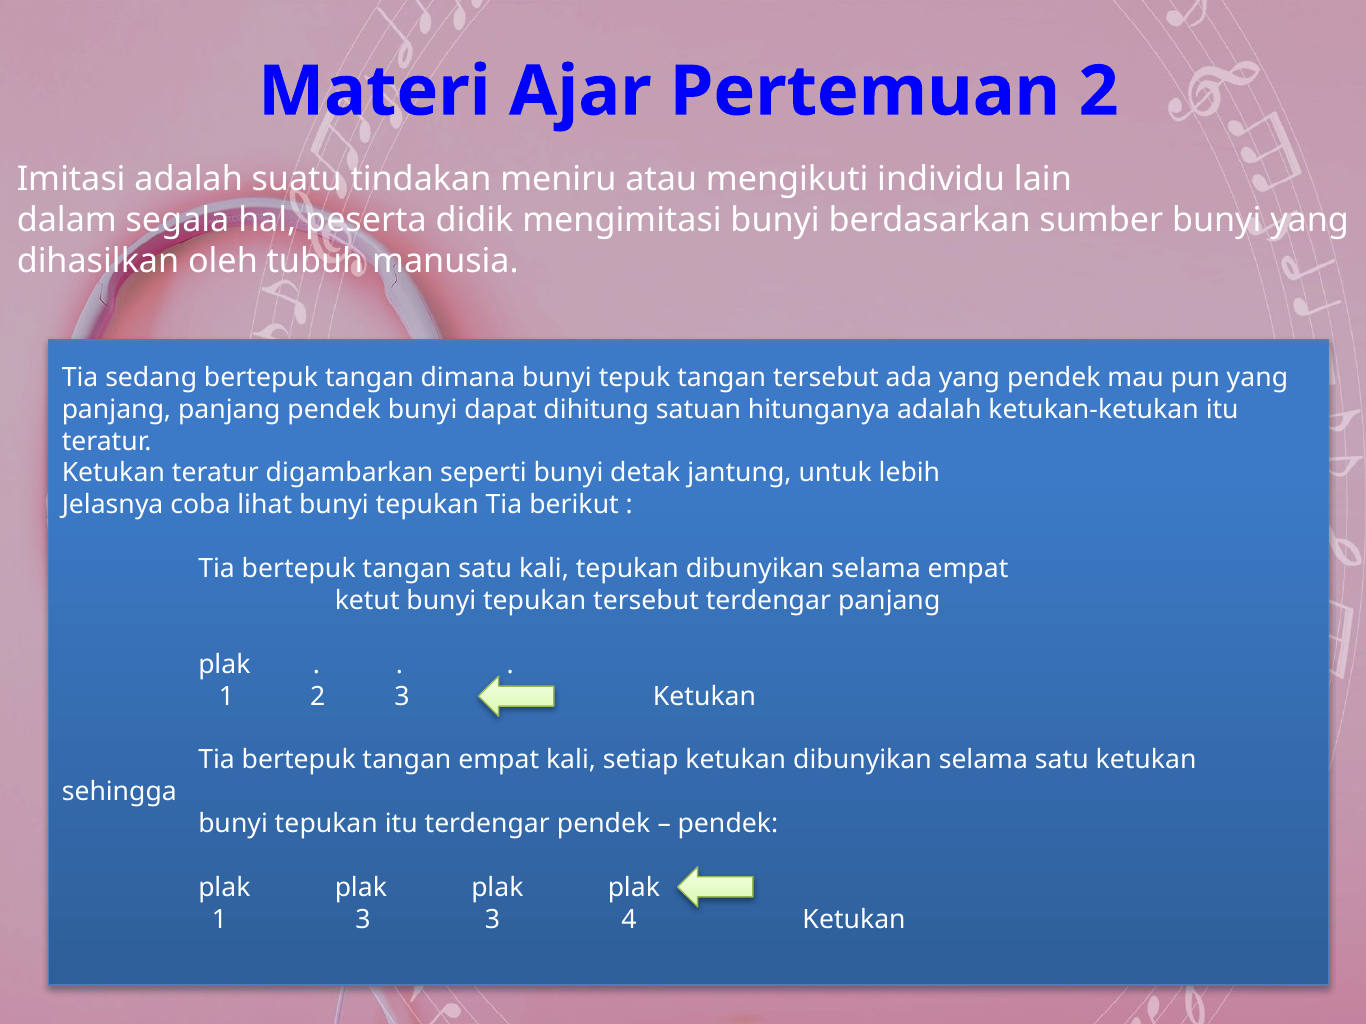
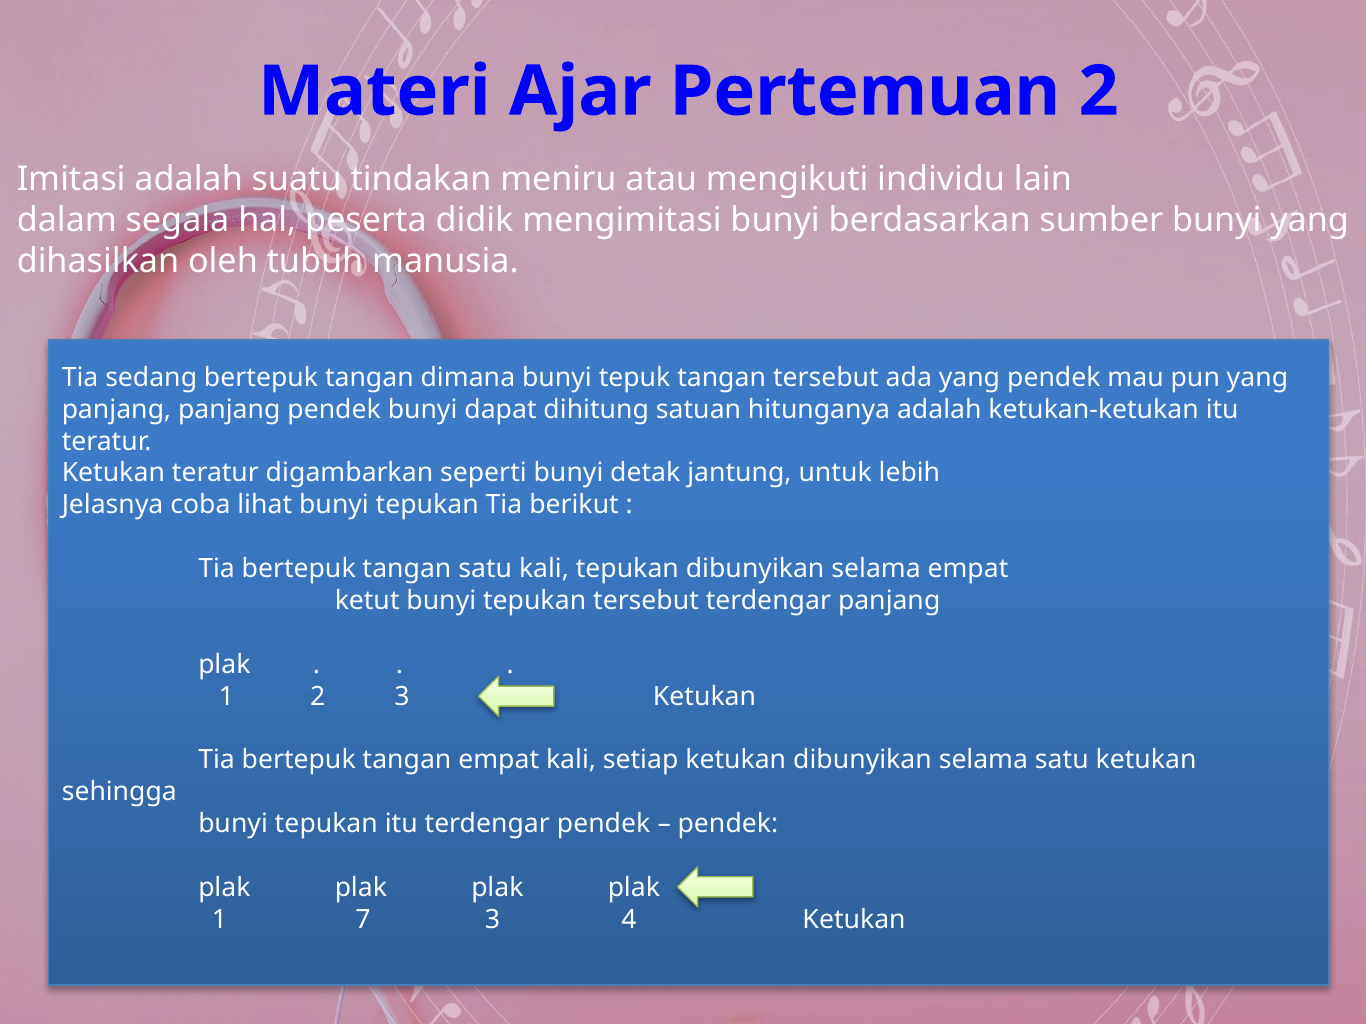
1 3: 3 -> 7 (363, 920)
